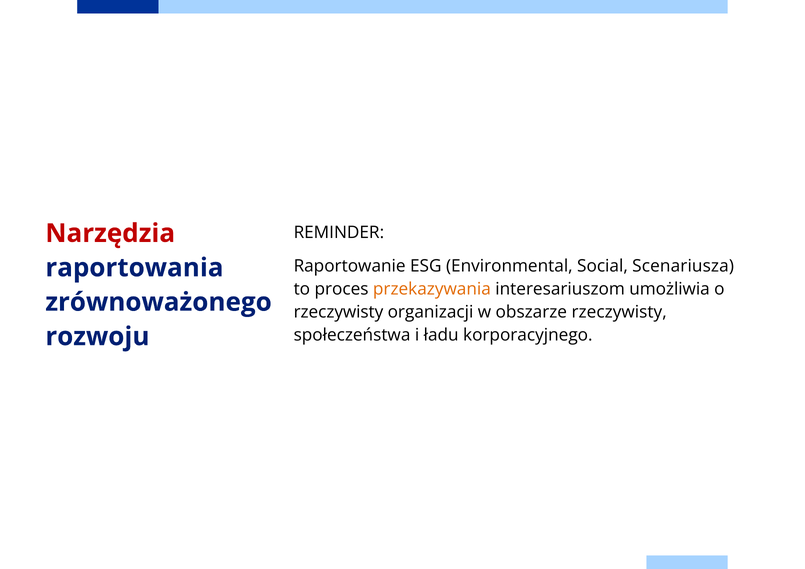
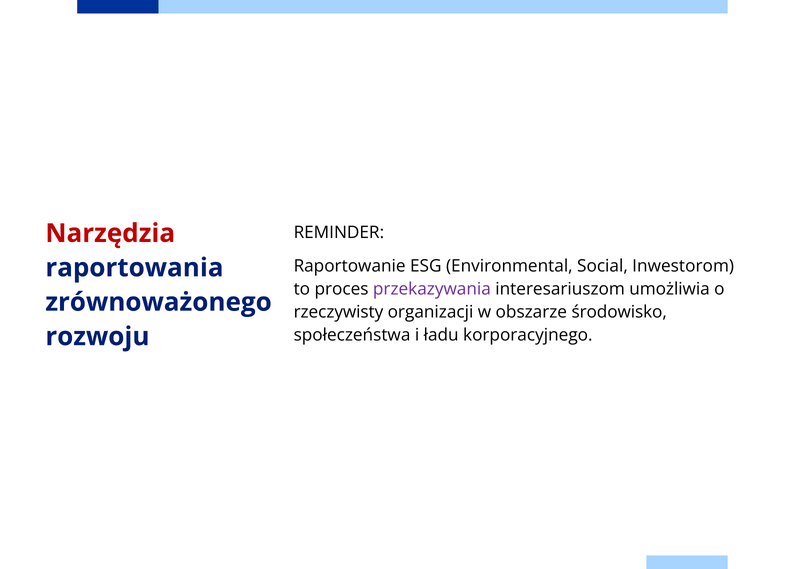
Scenariusza: Scenariusza -> Inwestorom (683, 266)
przekazywania colour: orange -> purple (432, 289)
obszarze rzeczywisty: rzeczywisty -> środowisko (619, 312)
